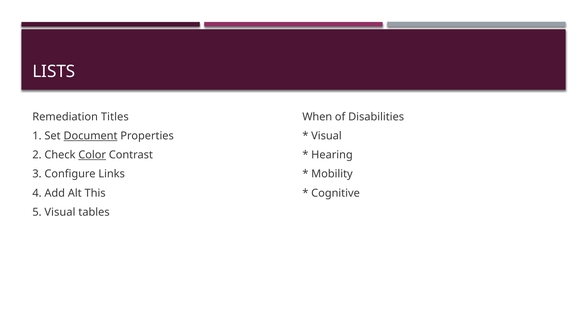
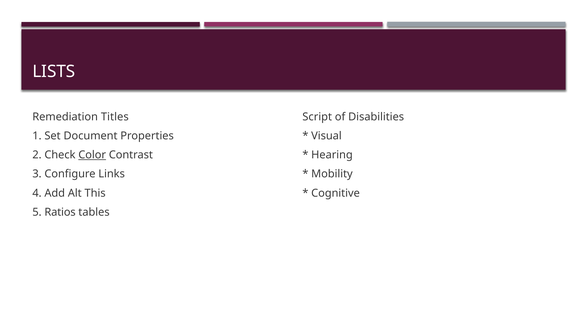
When: When -> Script (317, 117)
Document underline: present -> none (91, 136)
5 Visual: Visual -> Ratios (60, 212)
